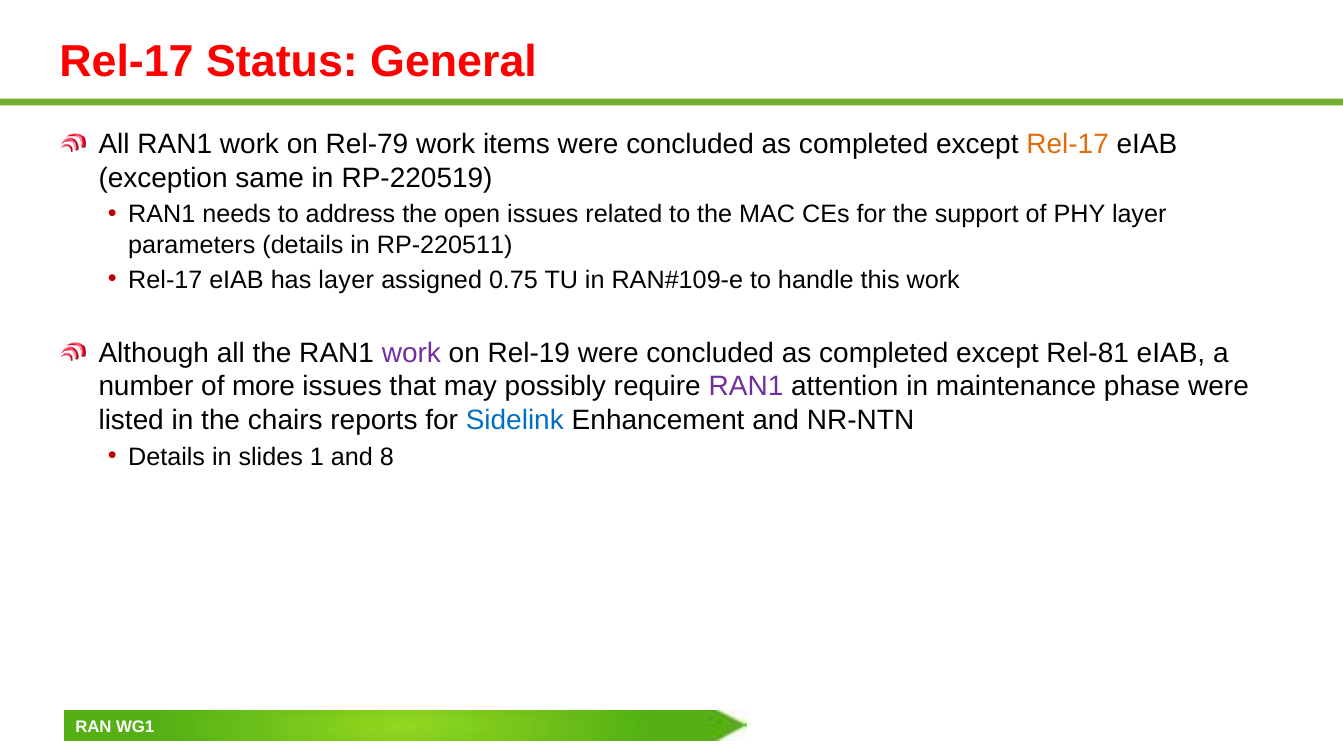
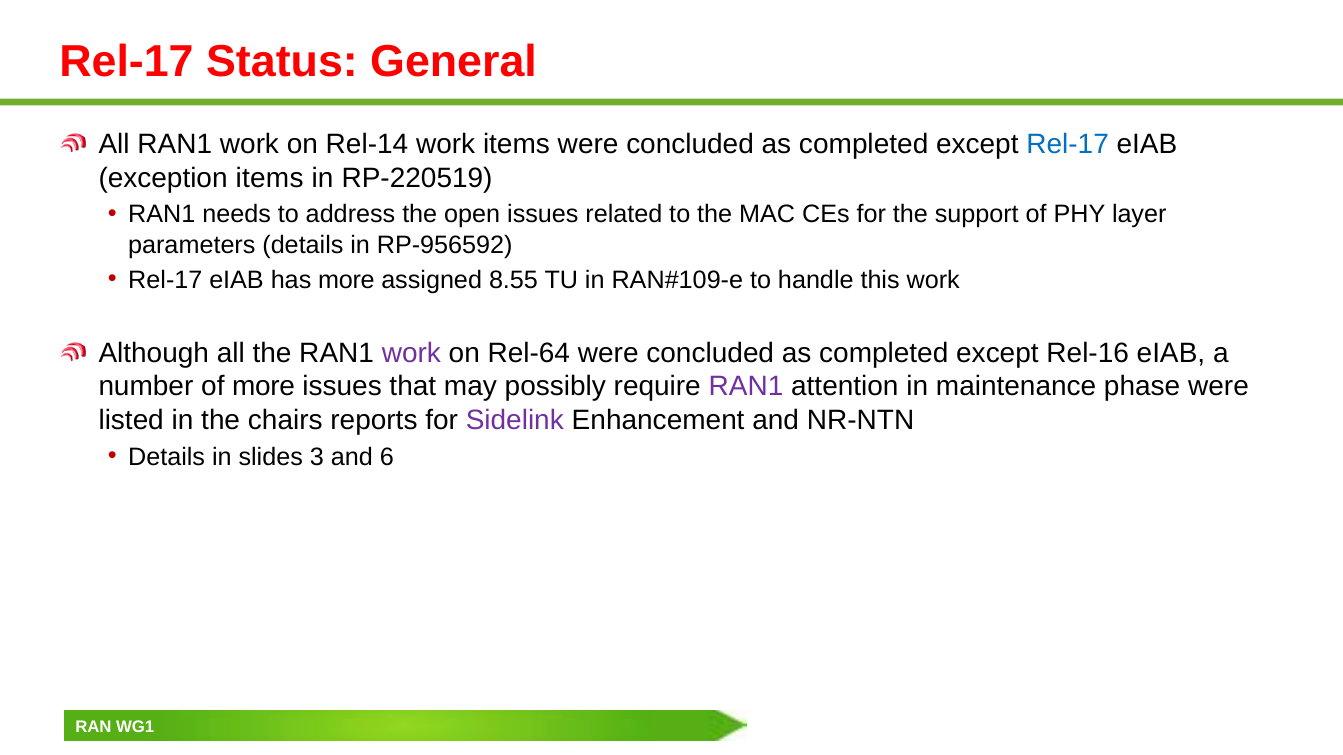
Rel-79: Rel-79 -> Rel-14 (367, 144)
Rel-17 colour: orange -> blue (1068, 144)
exception same: same -> items (270, 178)
RP-220511: RP-220511 -> RP-956592 (445, 245)
has layer: layer -> more (346, 280)
0.75: 0.75 -> 8.55 (513, 280)
Rel-19: Rel-19 -> Rel-64 (529, 353)
Rel-81: Rel-81 -> Rel-16 (1088, 353)
Sidelink colour: blue -> purple (515, 420)
1: 1 -> 3 (317, 457)
8: 8 -> 6 (387, 457)
